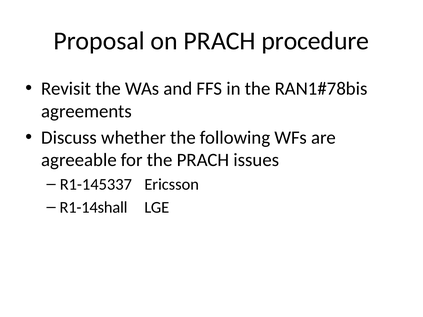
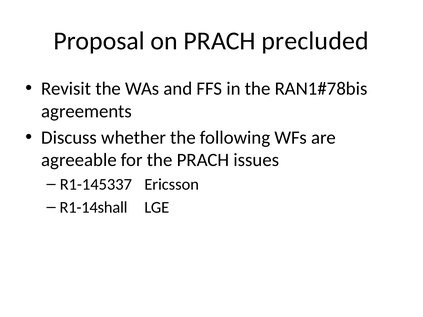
procedure: procedure -> precluded (315, 41)
